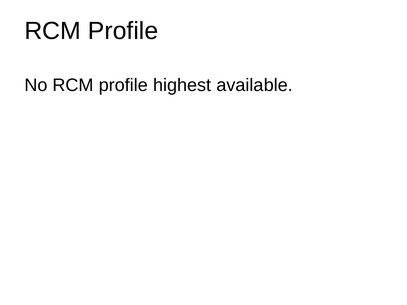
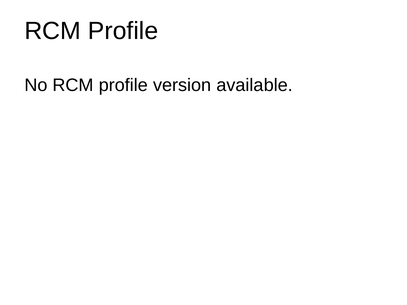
highest: highest -> version (182, 85)
